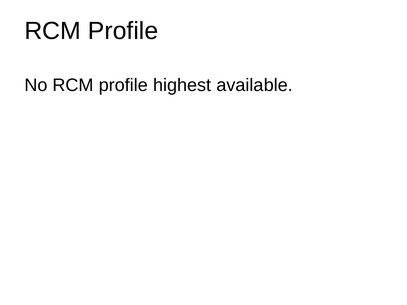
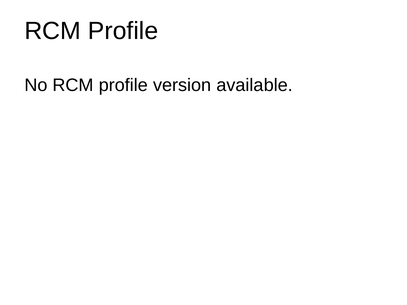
highest: highest -> version (182, 85)
